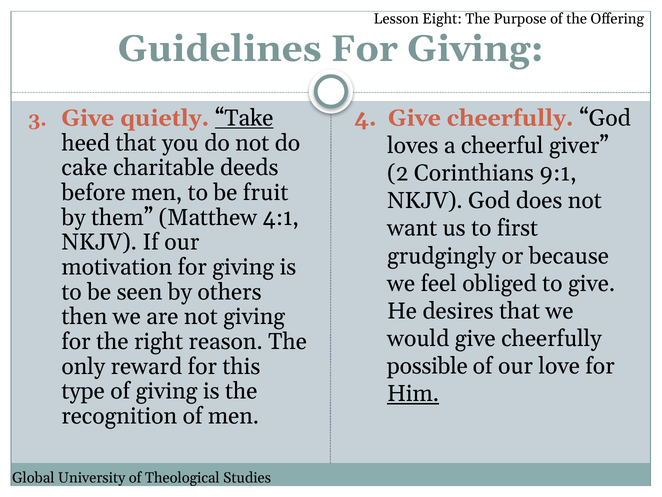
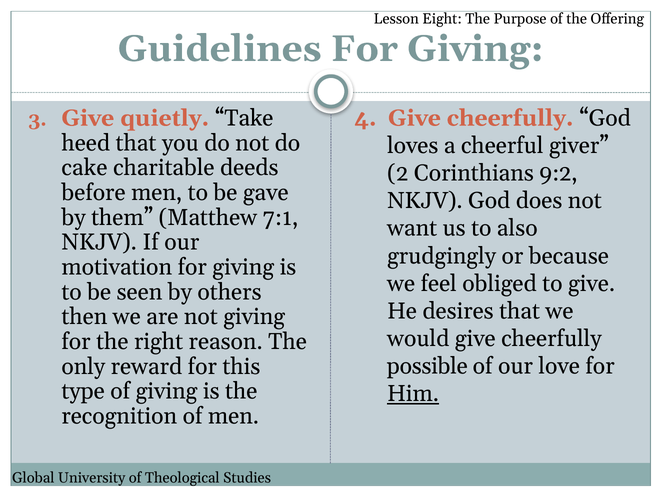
Take underline: present -> none (244, 118)
9:1: 9:1 -> 9:2 (558, 173)
fruit: fruit -> gave (266, 192)
4:1: 4:1 -> 7:1 (281, 217)
first: first -> also (517, 228)
